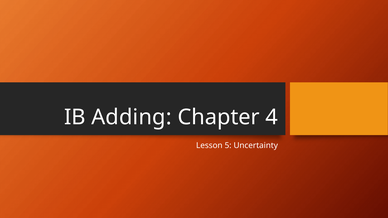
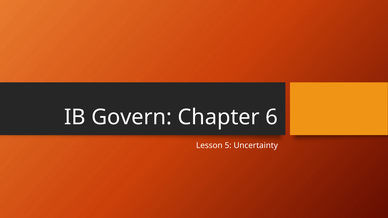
Adding: Adding -> Govern (132, 117)
4: 4 -> 6 (272, 117)
